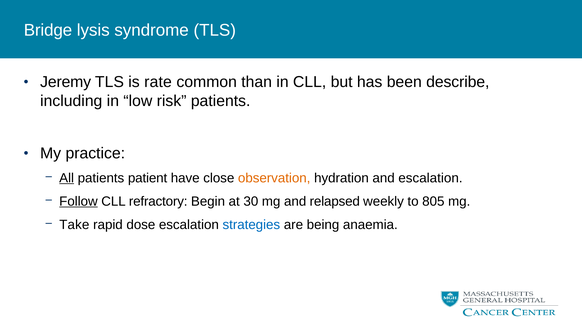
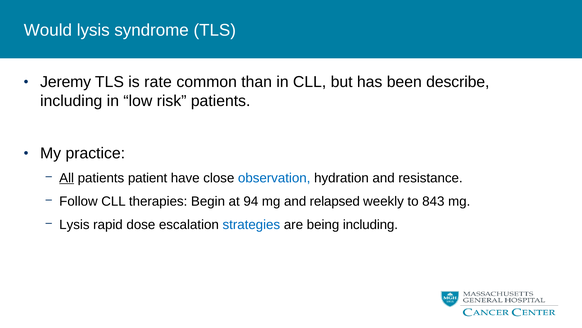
Bridge: Bridge -> Would (48, 30)
observation colour: orange -> blue (274, 178)
and escalation: escalation -> resistance (431, 178)
Follow underline: present -> none (78, 201)
refractory: refractory -> therapies (158, 201)
30: 30 -> 94 (251, 201)
805: 805 -> 843 (433, 201)
Take: Take -> Lysis (74, 224)
being anaemia: anaemia -> including (370, 224)
